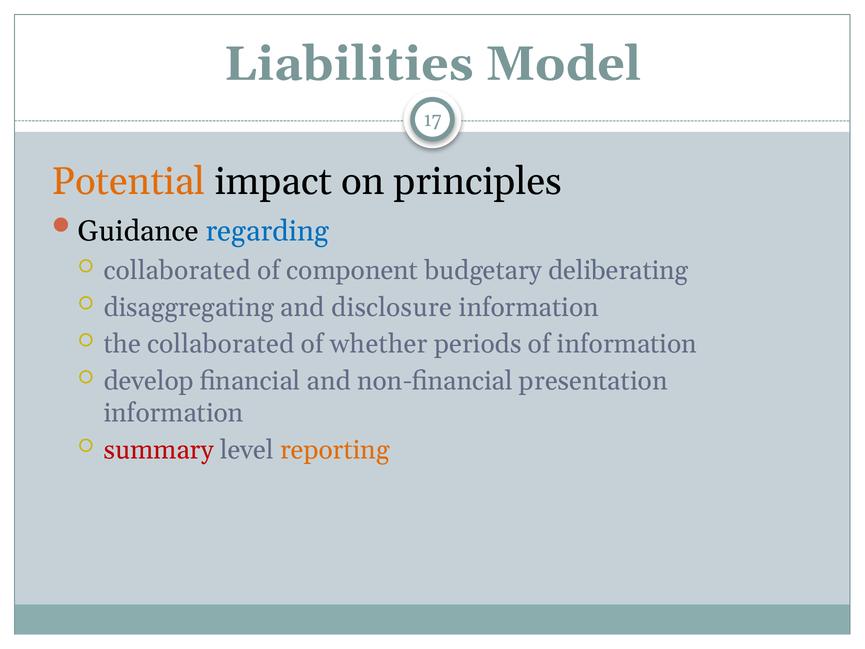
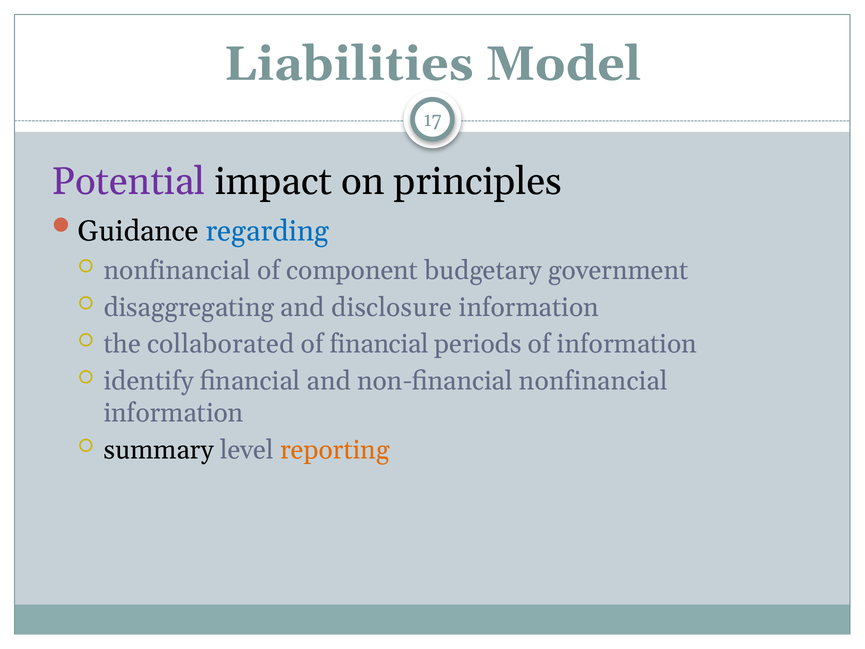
Potential colour: orange -> purple (129, 181)
collaborated: collaborated -> nonfinancial (177, 270)
deliberating: deliberating -> government (618, 270)
of whether: whether -> financial (379, 344)
develop: develop -> identify (149, 381)
non-financial presentation: presentation -> nonfinancial (593, 381)
summary colour: red -> black (159, 450)
